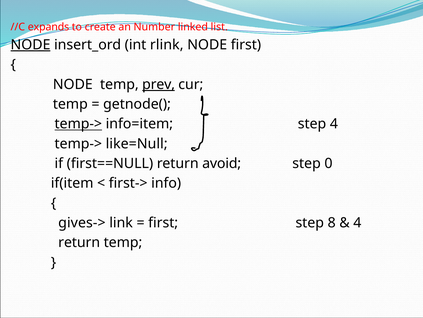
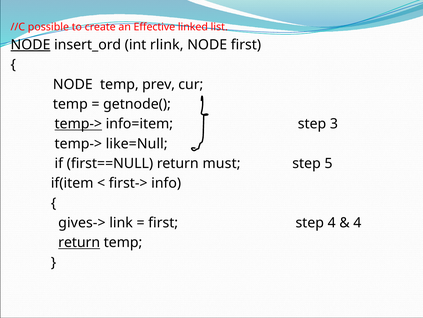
expands: expands -> possible (48, 27)
Number: Number -> Effective (154, 27)
prev underline: present -> none (159, 84)
step 4: 4 -> 3 (334, 124)
avoid: avoid -> must (222, 163)
0: 0 -> 5 (328, 163)
step 8: 8 -> 4 (332, 222)
return underline: none -> present (79, 242)
